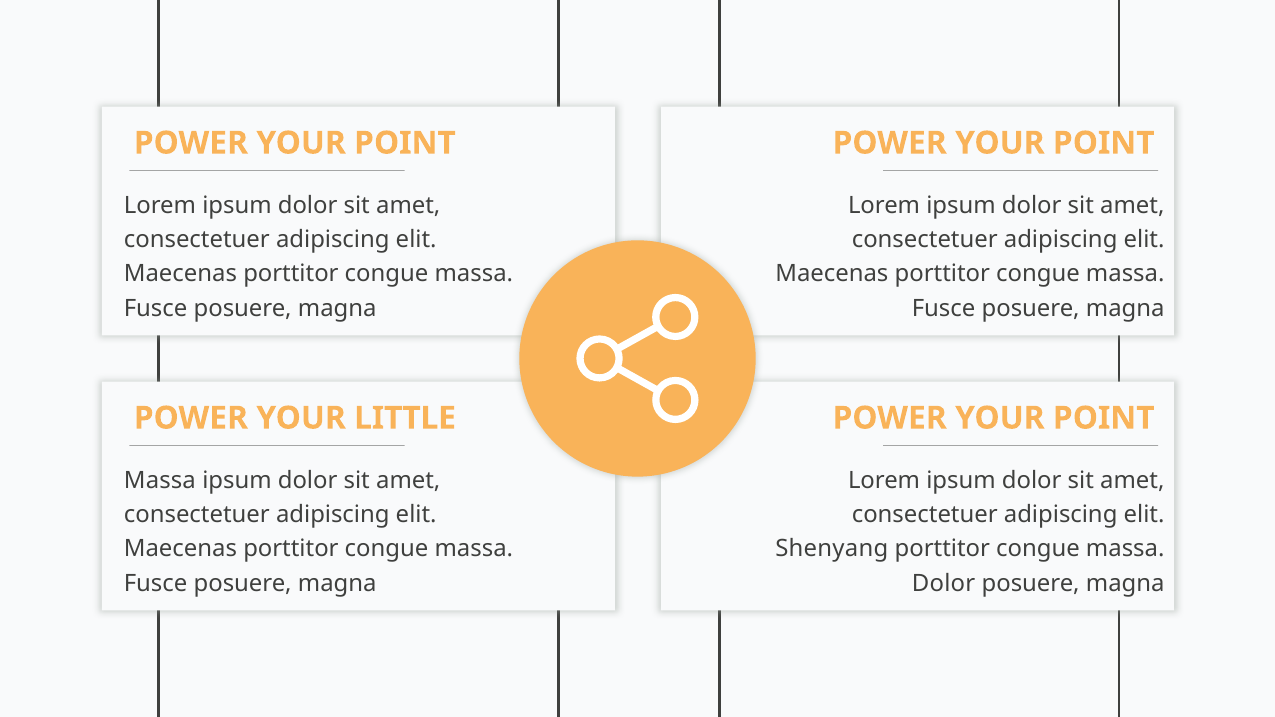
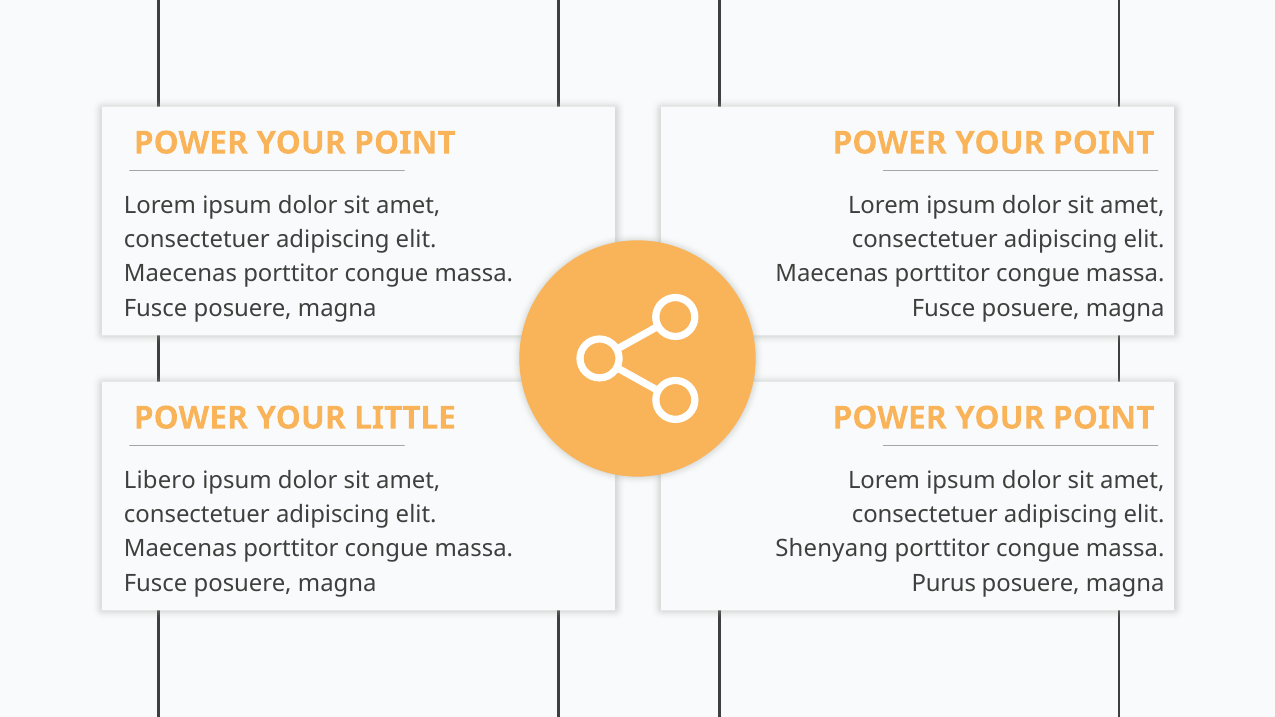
Massa: Massa -> Libero (160, 480)
Dolor: Dolor -> Purus (944, 584)
